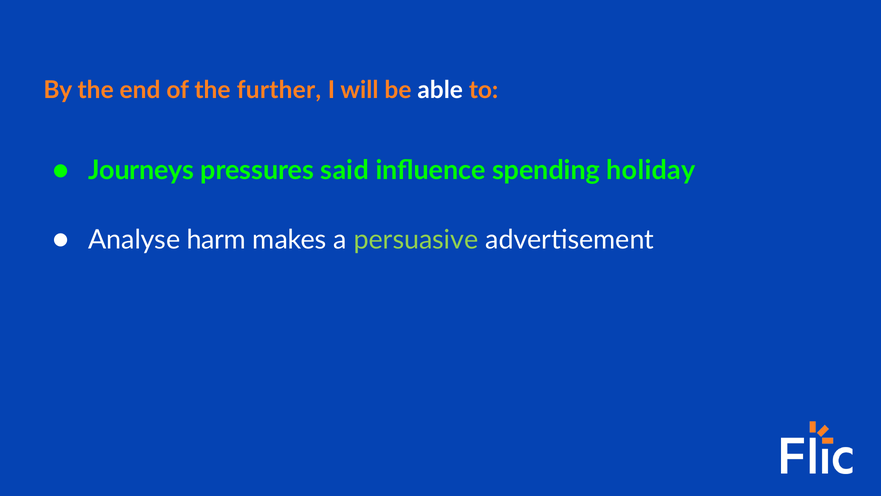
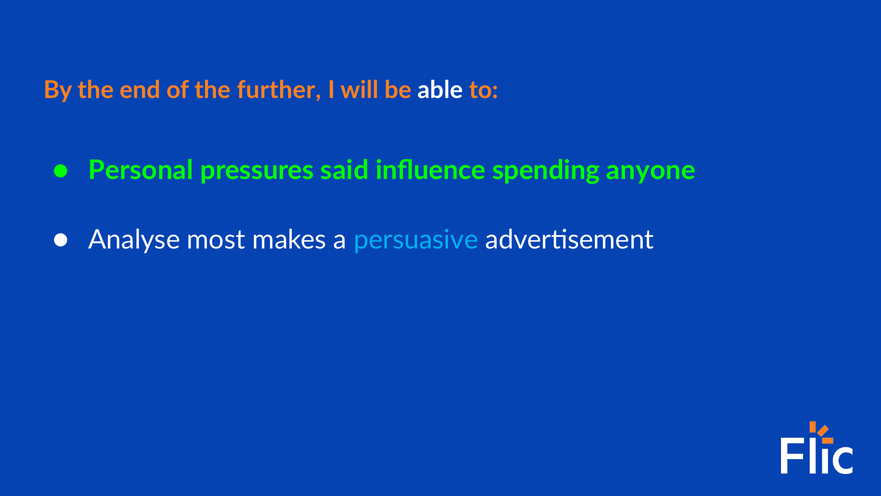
Journeys: Journeys -> Personal (141, 170)
holiday: holiday -> anyone (651, 170)
harm: harm -> most (216, 240)
persuasive colour: light green -> light blue (416, 240)
